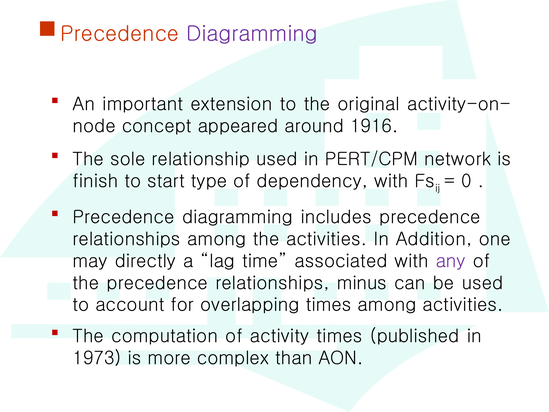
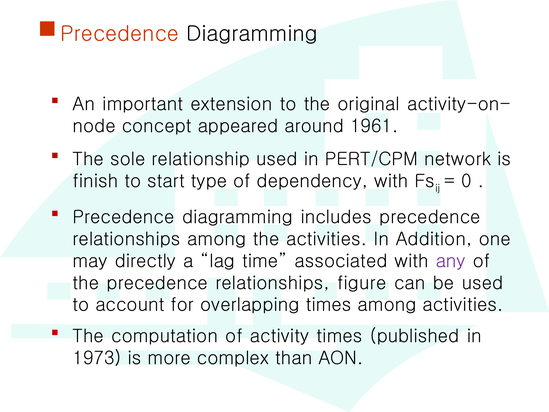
Diagramming colour: purple -> black (252, 34)
1916: 1916 -> 1961 (374, 126)
minus: minus -> figure (362, 283)
